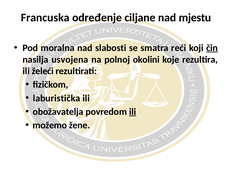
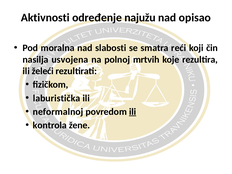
Francuska: Francuska -> Aktivnosti (45, 18)
ciljane: ciljane -> najužu (140, 18)
mjestu: mjestu -> opisao (195, 18)
čin underline: present -> none (212, 48)
okolini: okolini -> mrtvih (146, 59)
obožavatelja: obožavatelja -> neformalnoj (58, 112)
možemo: možemo -> kontrola (50, 125)
